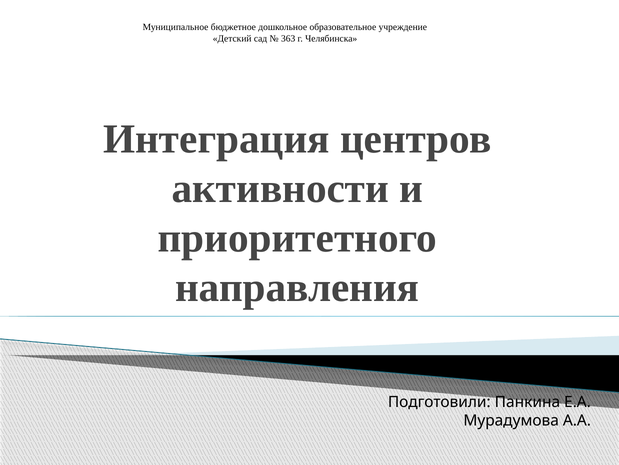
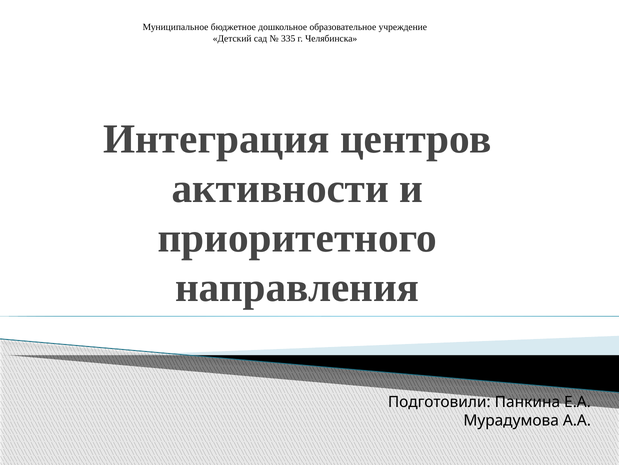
363: 363 -> 335 (288, 38)
